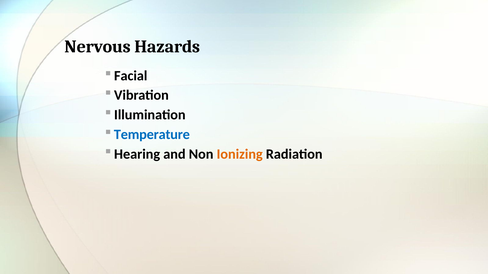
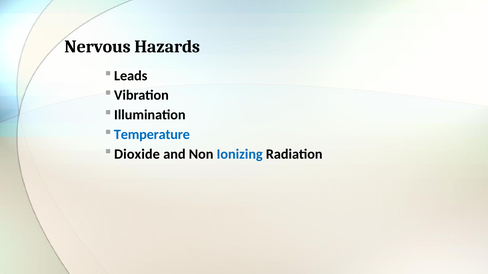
Facial: Facial -> Leads (131, 76)
Hearing: Hearing -> Dioxide (137, 154)
Ionizing colour: orange -> blue (240, 154)
